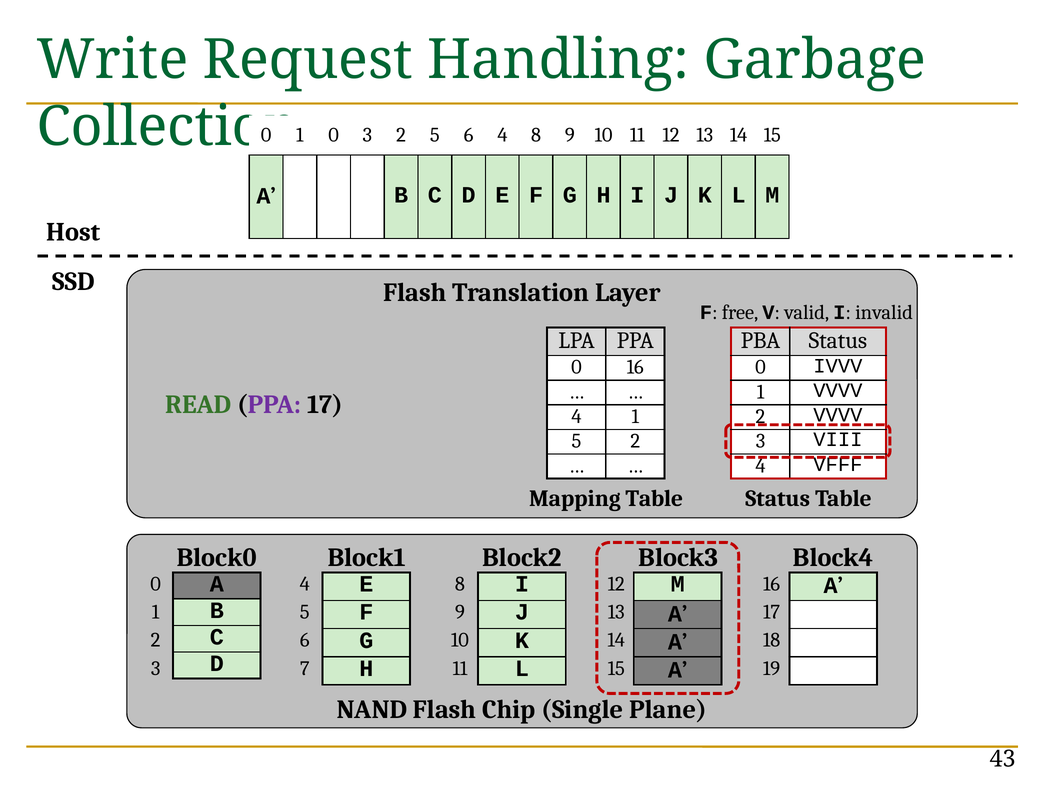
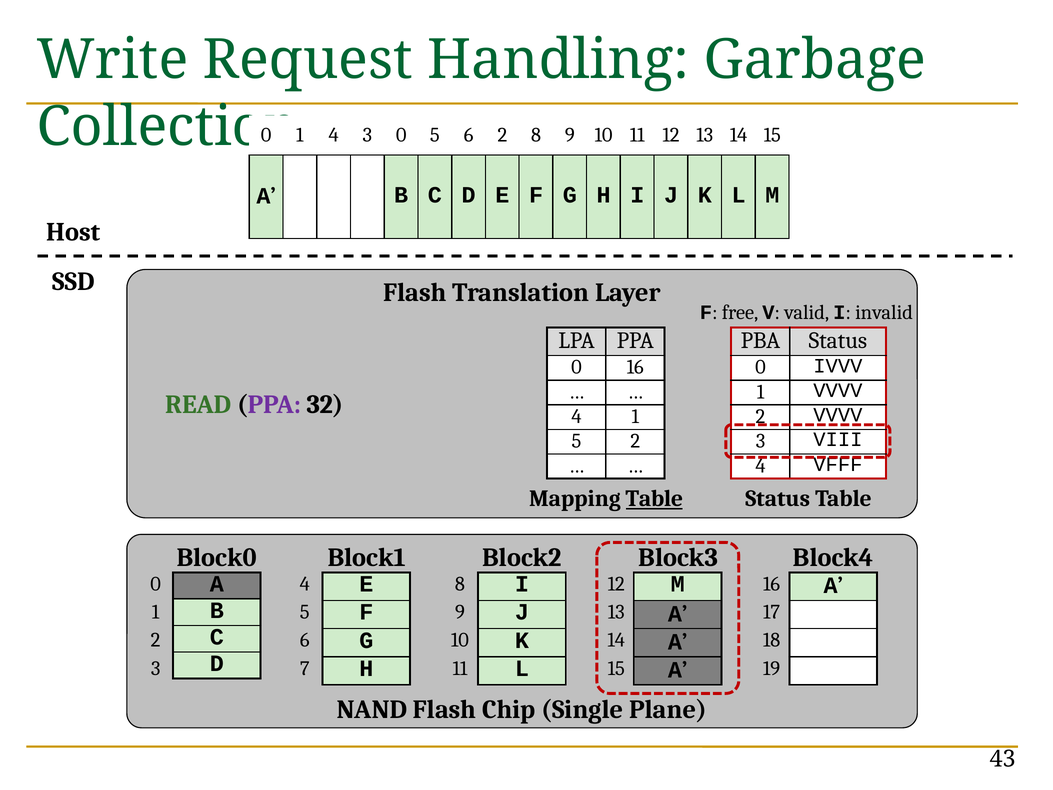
0: 0 -> 4 (334, 135)
3 2: 2 -> 0 (401, 135)
6 4: 4 -> 2 (502, 135)
PPA 17: 17 -> 32 (325, 405)
Table underline: none -> present (654, 498)
